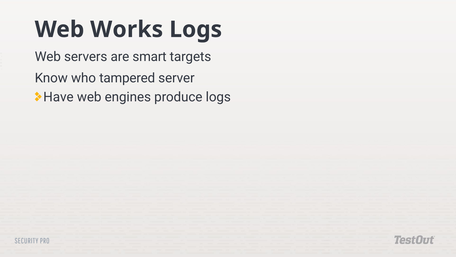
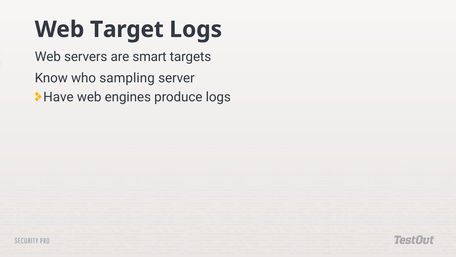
Works: Works -> Target (127, 29)
tampered: tampered -> sampling (127, 78)
